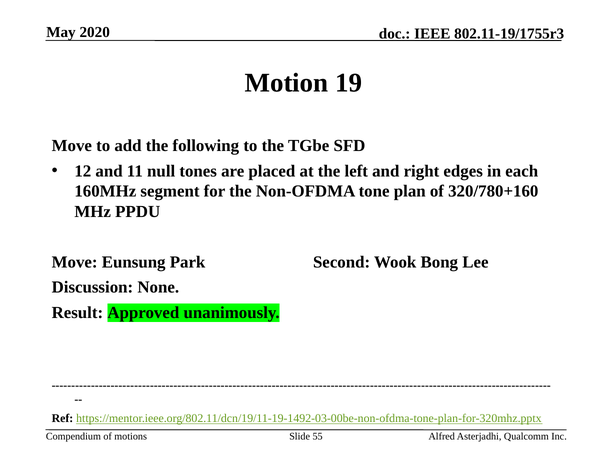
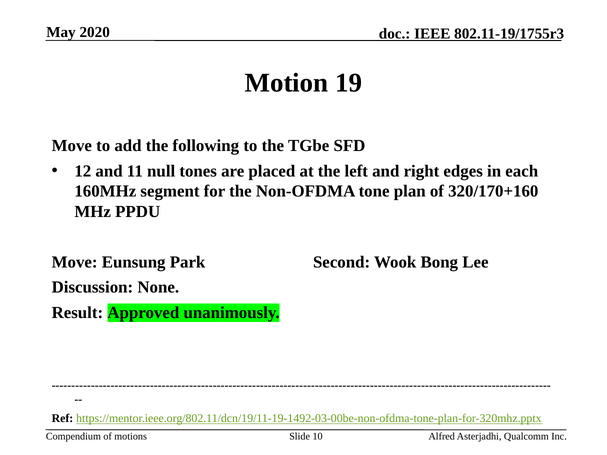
320/780+160: 320/780+160 -> 320/170+160 (493, 191)
55: 55 -> 10 (318, 437)
